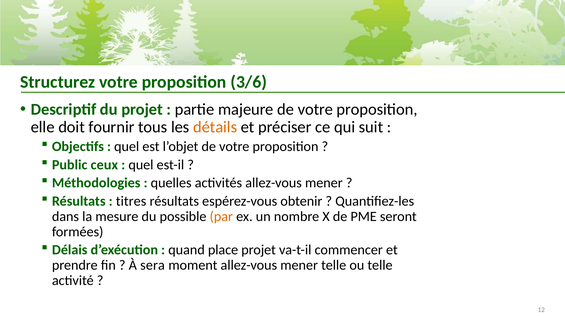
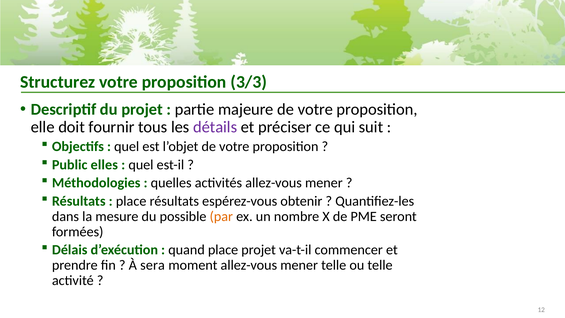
3/6: 3/6 -> 3/3 (249, 82)
détails colour: orange -> purple (215, 127)
ceux: ceux -> elles (104, 165)
titres: titres -> place (131, 201)
